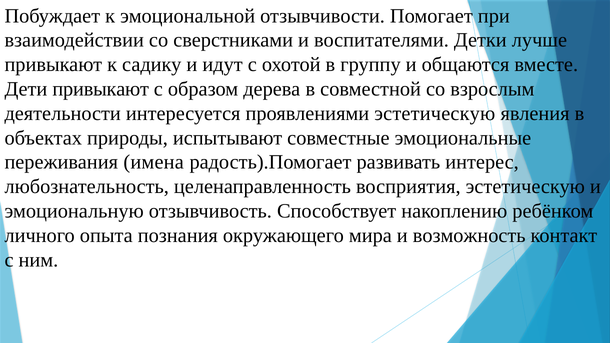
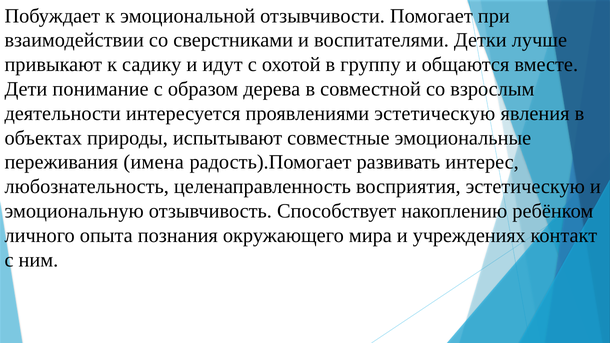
Дети привыкают: привыкают -> понимание (101, 89)
возможность: возможность -> учреждениях (469, 236)
